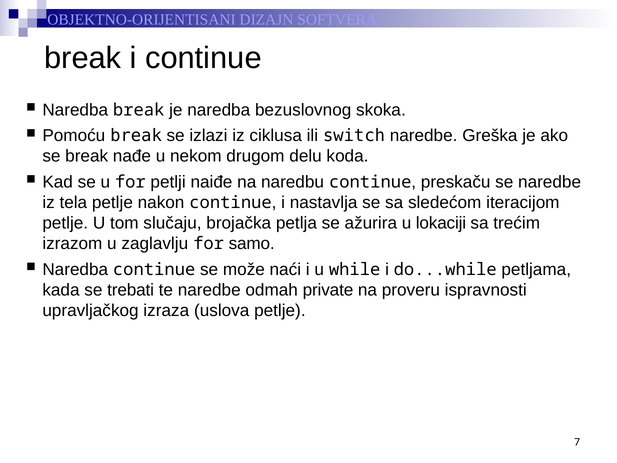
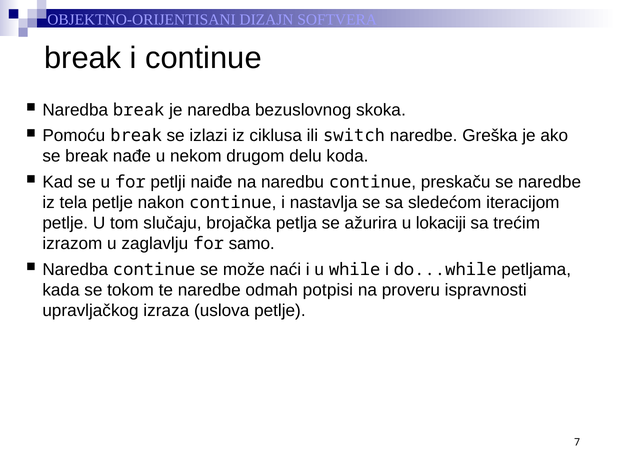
trebati: trebati -> tokom (131, 290)
private: private -> potpisi (328, 290)
